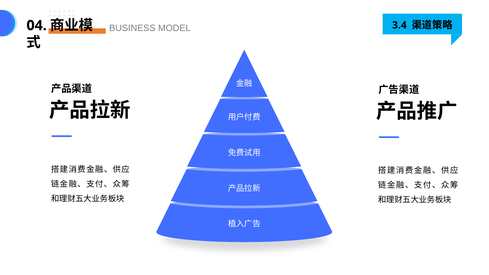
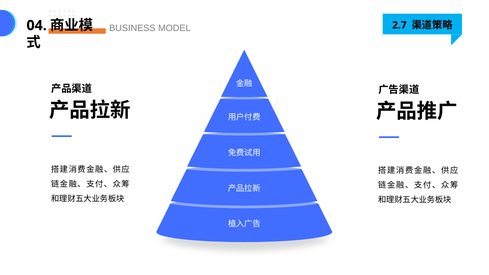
3.4: 3.4 -> 2.7 (399, 25)
